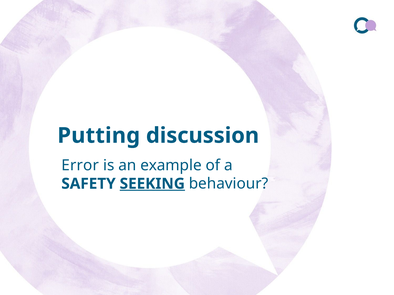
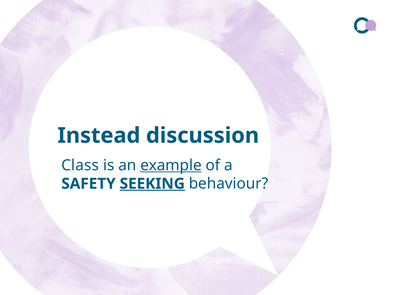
Putting: Putting -> Instead (99, 136)
Error: Error -> Class (80, 166)
example underline: none -> present (171, 166)
